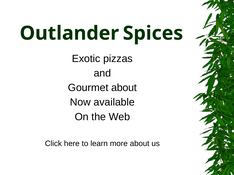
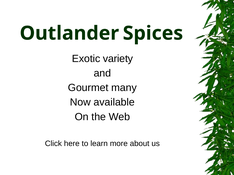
pizzas: pizzas -> variety (118, 59)
Gourmet about: about -> many (124, 88)
